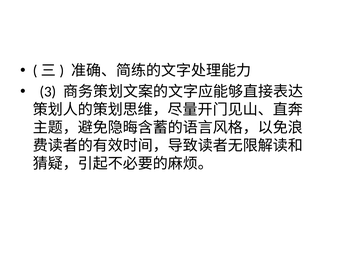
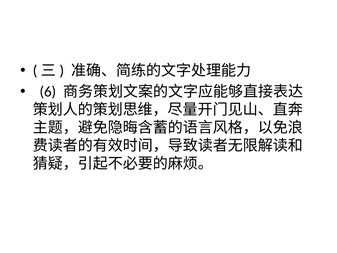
3: 3 -> 6 (48, 92)
